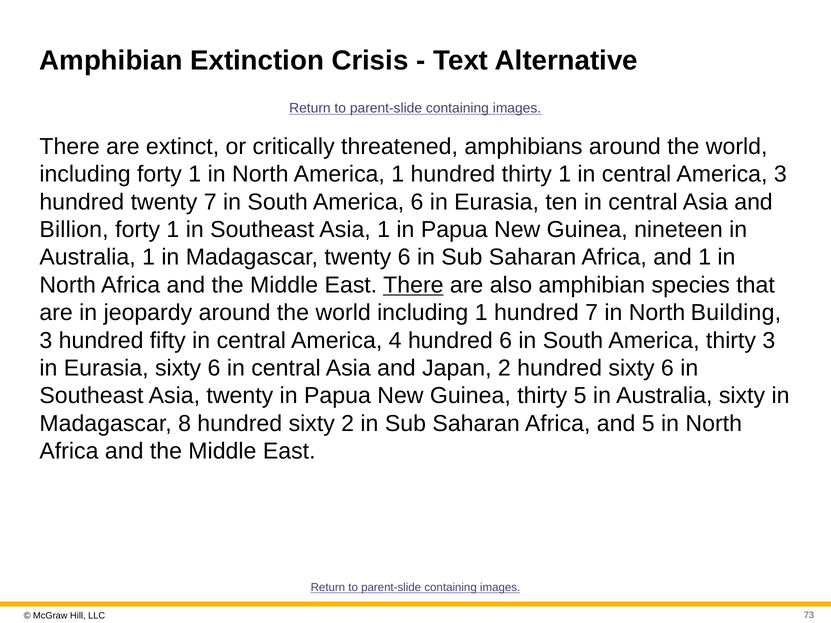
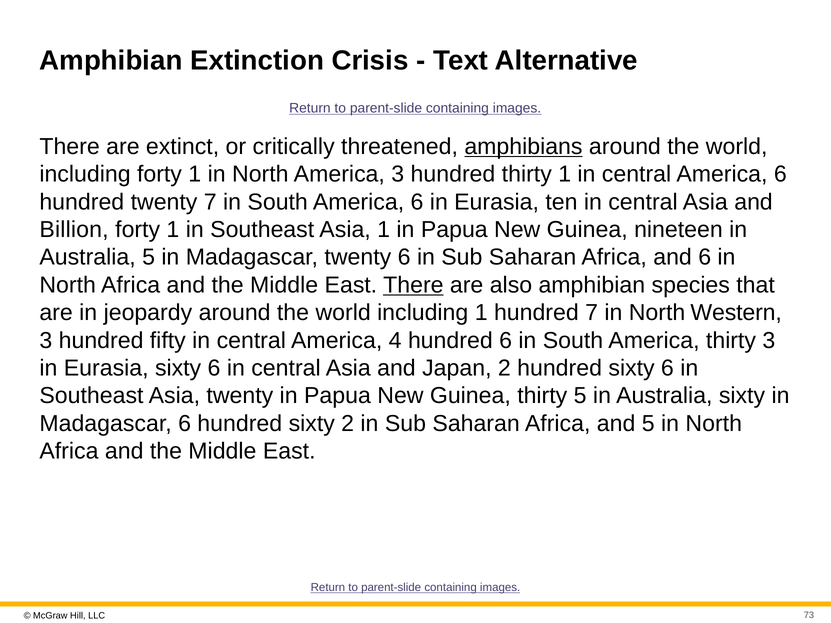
amphibians underline: none -> present (523, 147)
America 1: 1 -> 3 (398, 174)
central America 3: 3 -> 6 (780, 174)
Australia 1: 1 -> 5 (149, 257)
and 1: 1 -> 6 (705, 257)
Building: Building -> Western (736, 313)
Madagascar 8: 8 -> 6 (185, 424)
